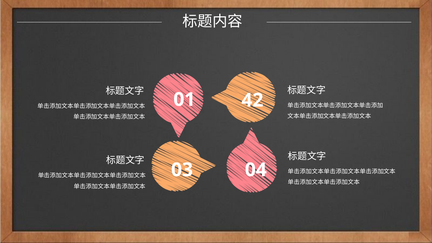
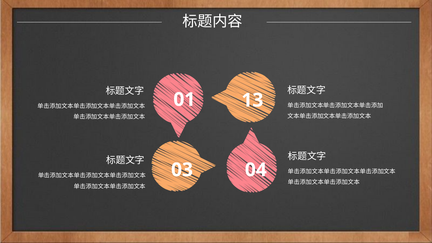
42: 42 -> 13 (252, 100)
